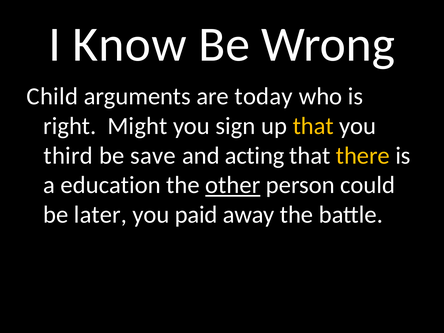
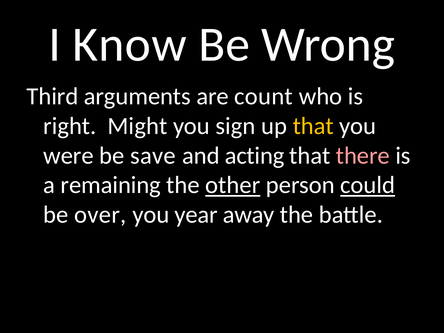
Child: Child -> Third (52, 96)
today: today -> count (264, 96)
third: third -> were (68, 156)
there colour: yellow -> pink (363, 156)
education: education -> remaining (111, 185)
could underline: none -> present (368, 185)
later: later -> over (100, 215)
paid: paid -> year (196, 215)
